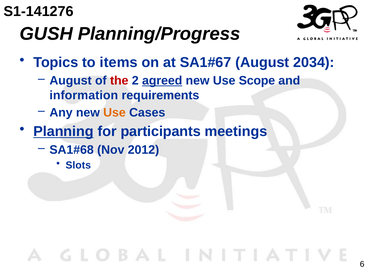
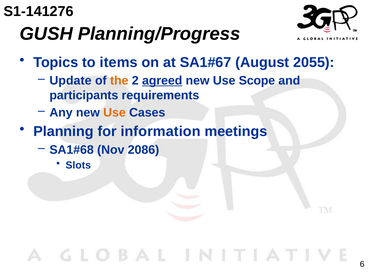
2034: 2034 -> 2055 (314, 62)
August: August -> Update (71, 81)
the colour: red -> orange (119, 81)
information: information -> participants (84, 95)
Planning underline: present -> none (63, 132)
participants: participants -> information (161, 132)
2012: 2012 -> 2086 (143, 150)
